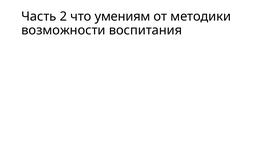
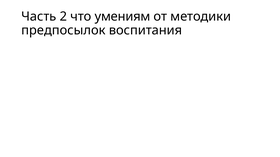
возможности: возможности -> предпосылок (63, 30)
